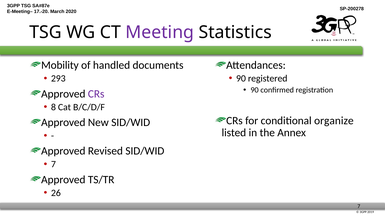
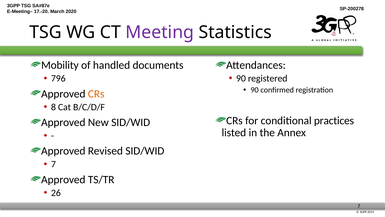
293: 293 -> 796 (58, 78)
CRs colour: purple -> orange (96, 94)
organize: organize -> practices (334, 120)
